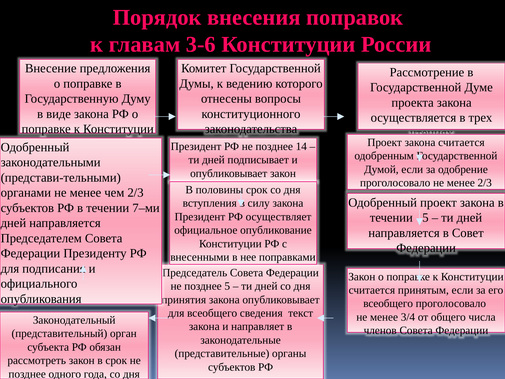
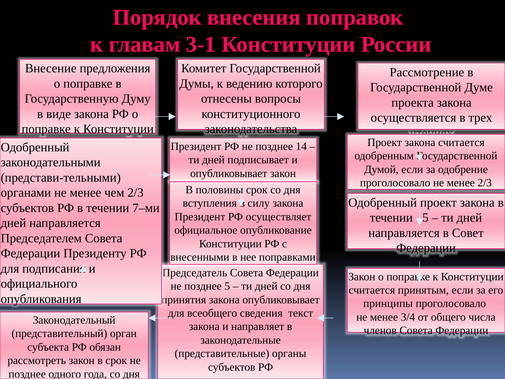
3-6: 3-6 -> 3-1 (201, 44)
всеобщего: всеобщего -> принципы (388, 303)
